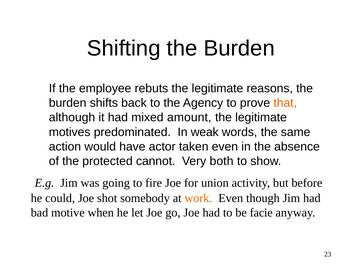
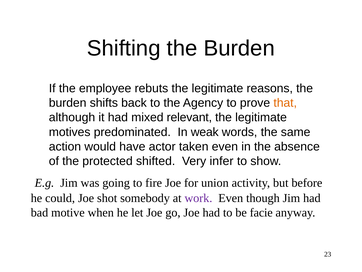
amount: amount -> relevant (189, 117)
cannot: cannot -> shifted (156, 161)
both: both -> infer (222, 161)
work colour: orange -> purple (198, 198)
